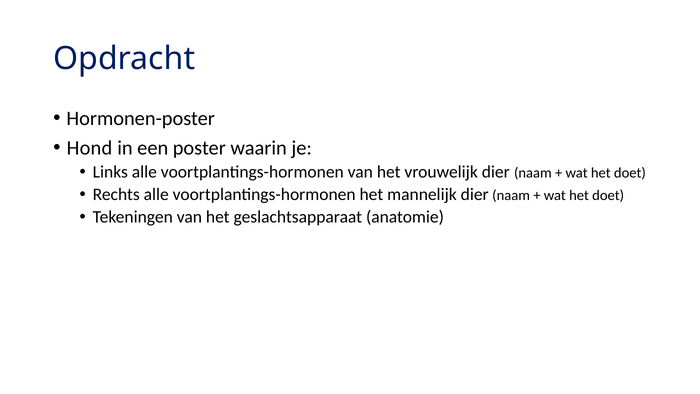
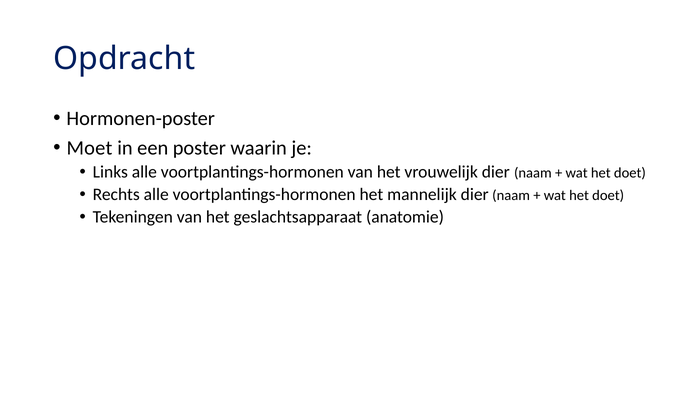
Hond: Hond -> Moet (89, 148)
